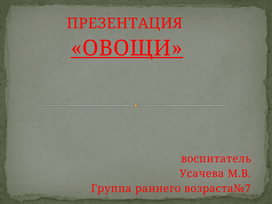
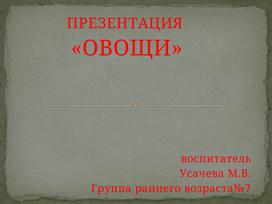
ОВОЩИ underline: present -> none (127, 48)
